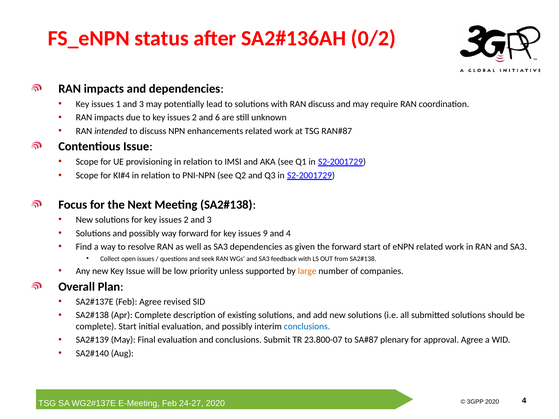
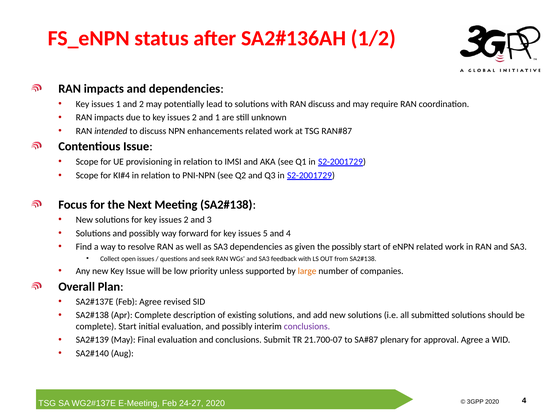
0/2: 0/2 -> 1/2 (373, 38)
1 and 3: 3 -> 2 (141, 104)
and 6: 6 -> 1 (217, 118)
9: 9 -> 5 (265, 233)
the forward: forward -> possibly (347, 247)
conclusions colour: blue -> purple (307, 327)
23.800-07: 23.800-07 -> 21.700-07 (323, 340)
